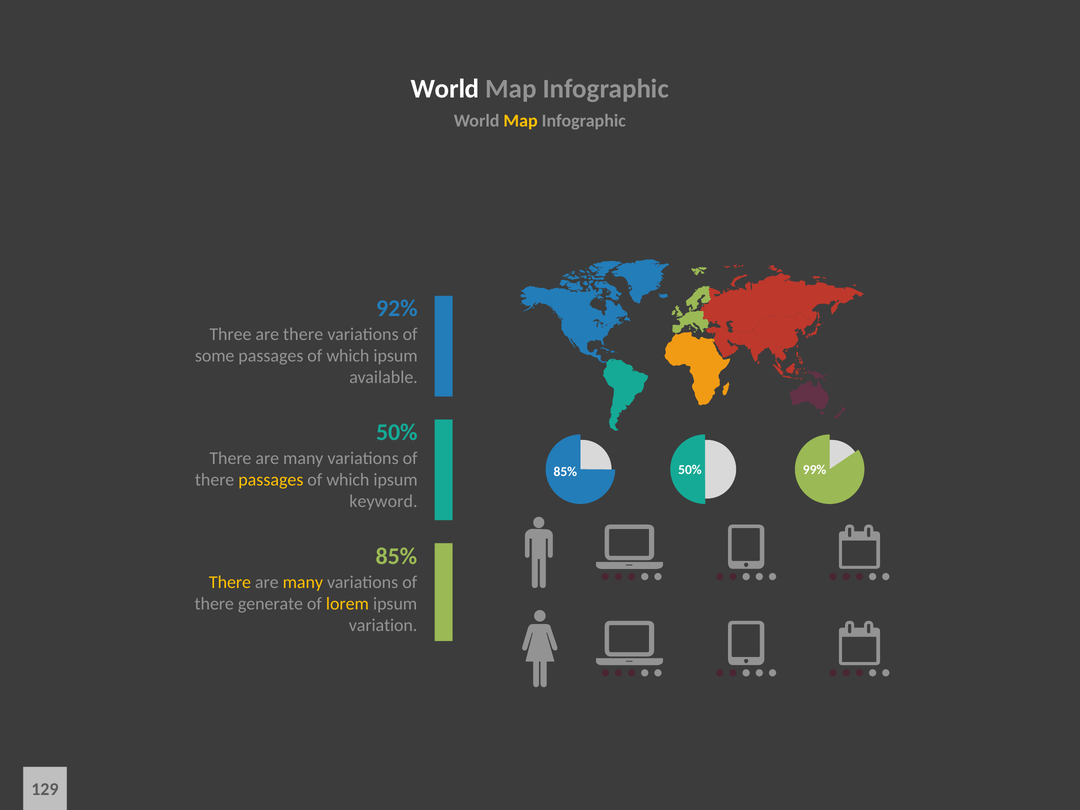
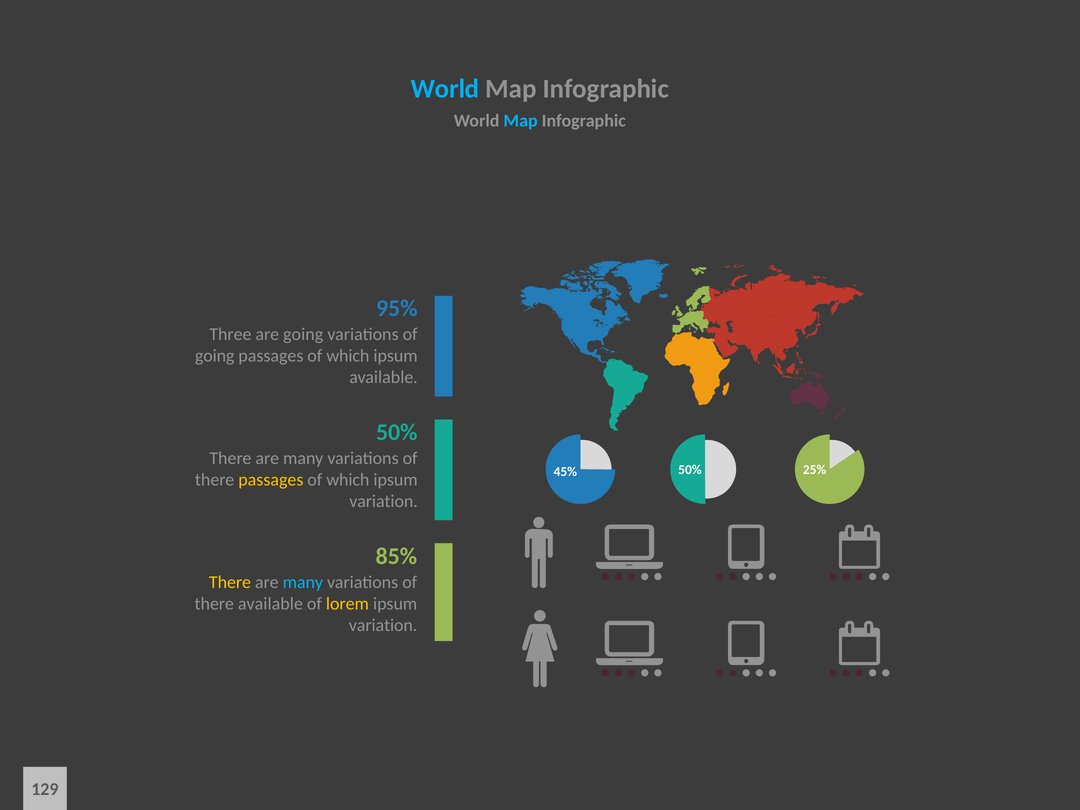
World colour: white -> light blue (445, 89)
Map colour: yellow -> light blue (521, 121)
92%: 92% -> 95% (397, 308)
are there: there -> going (303, 334)
some: some -> going (215, 356)
85%: 85% -> 45% (565, 472)
99%: 99% -> 25% (815, 470)
keyword: keyword -> variation (384, 501)
many colour: yellow -> light blue (303, 582)
there generate: generate -> available (270, 604)
